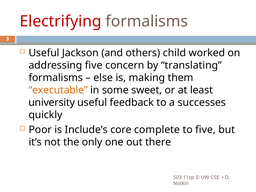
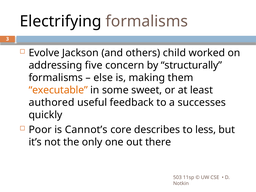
Electrifying colour: red -> black (61, 21)
Useful: Useful -> Evolve (44, 53)
translating: translating -> structurally (191, 65)
university: university -> authored (52, 102)
Include’s: Include’s -> Cannot’s (86, 130)
complete: complete -> describes (157, 130)
to five: five -> less (206, 130)
